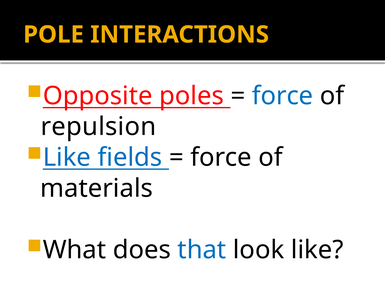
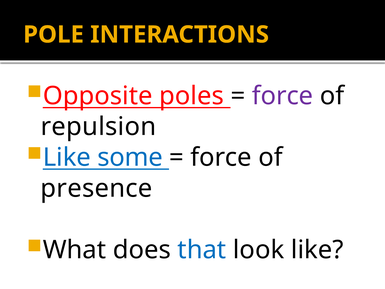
force colour: blue -> purple (283, 96)
fields: fields -> some (130, 157)
materials: materials -> presence (96, 188)
